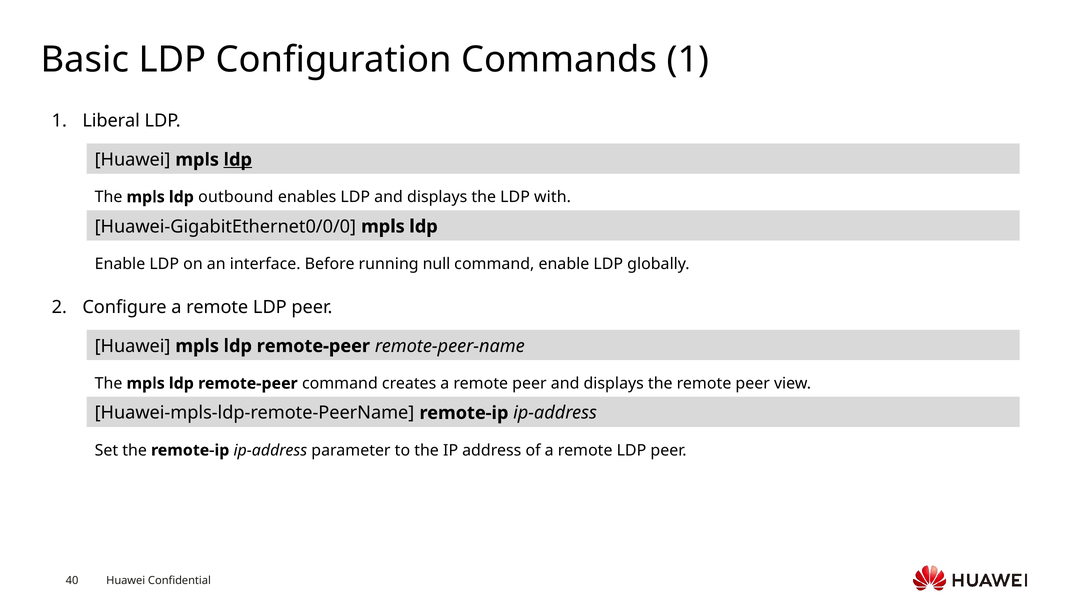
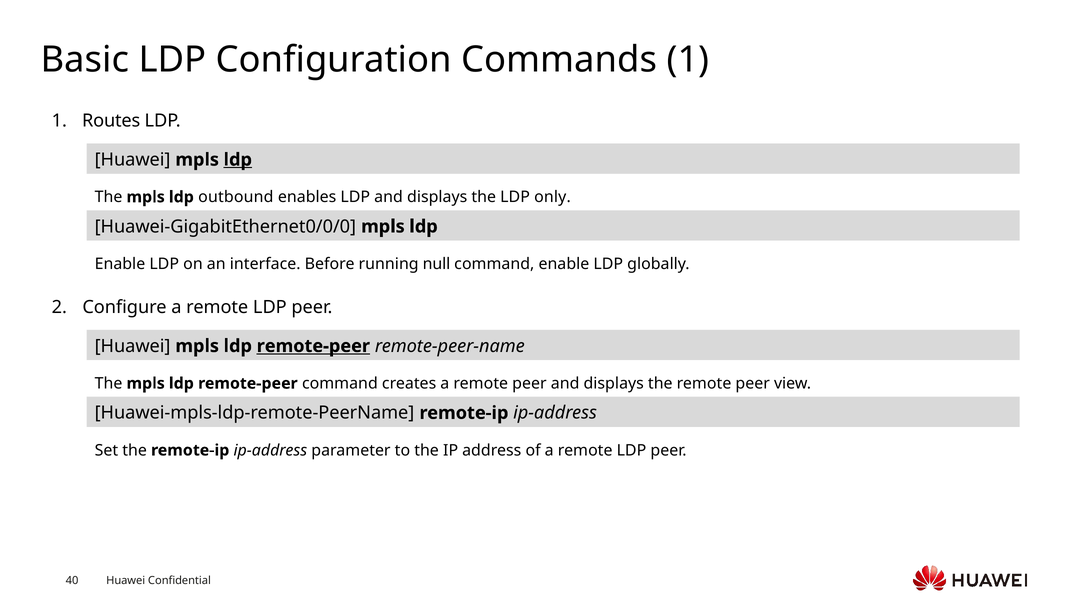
Liberal: Liberal -> Routes (111, 121)
with: with -> only (552, 197)
remote-peer underline: none -> present (313, 346)
